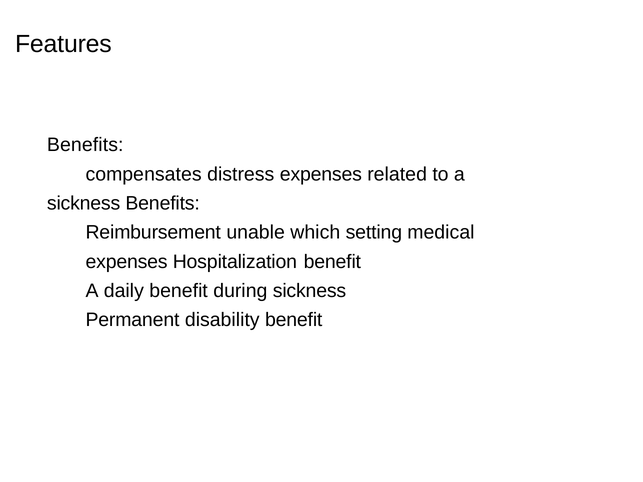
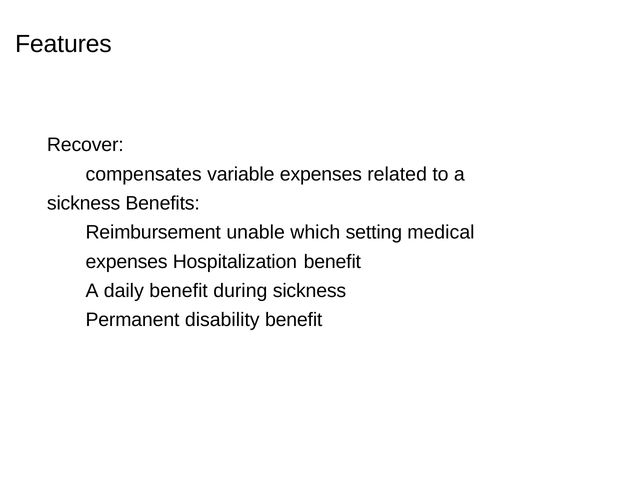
Benefits: Benefits -> Recover (85, 145)
distress: distress -> variable (241, 174)
